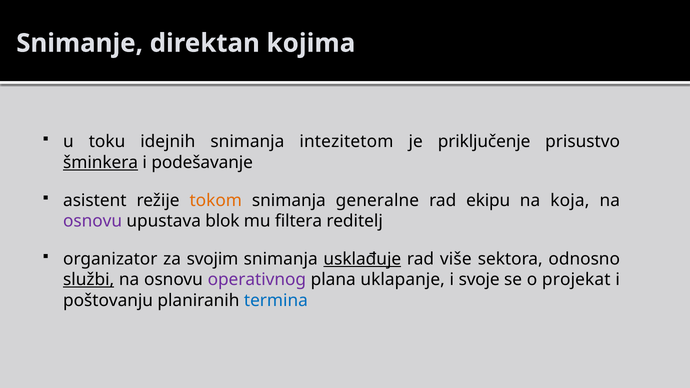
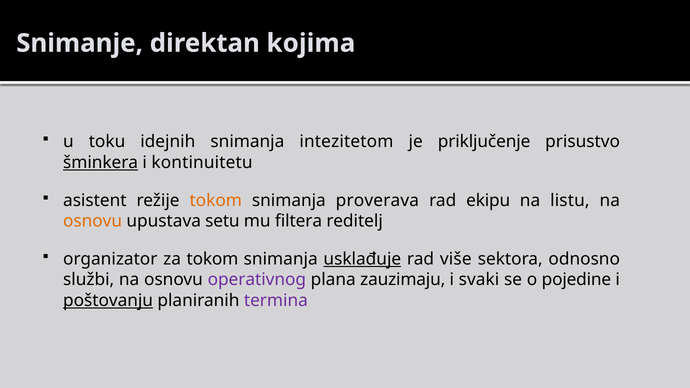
podešavanje: podešavanje -> kontinuitetu (202, 163)
generalne: generalne -> proverava (377, 200)
koja: koja -> listu (570, 200)
osnovu colour: purple -> orange (93, 221)
blok: blok -> setu (222, 221)
za svojim: svojim -> tokom (212, 259)
službi underline: present -> none (89, 280)
uklapanje: uklapanje -> zauzimaju (403, 280)
svoje: svoje -> svaki (479, 280)
projekat: projekat -> pojedine (576, 280)
poštovanju underline: none -> present (108, 301)
termina colour: blue -> purple (276, 301)
